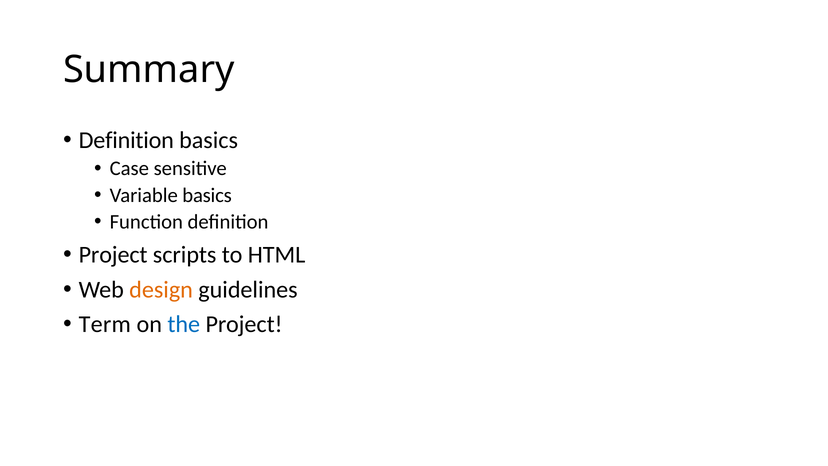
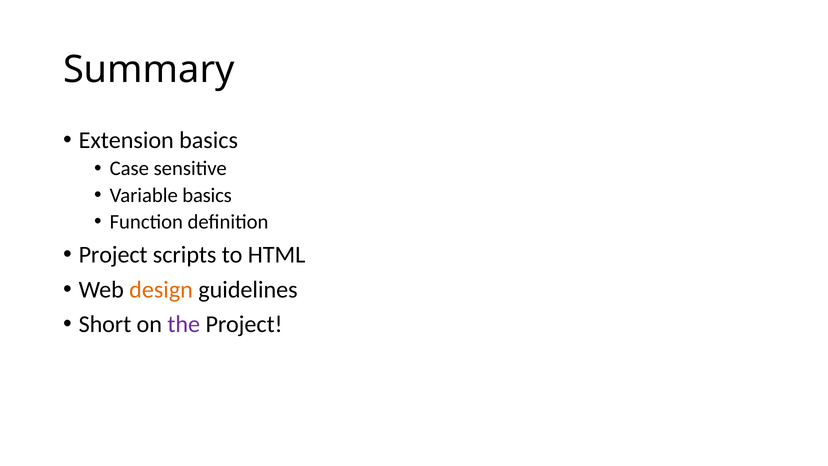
Definition: Definition -> Extension (126, 140)
Term: Term -> Short (105, 324)
the colour: blue -> purple (184, 324)
